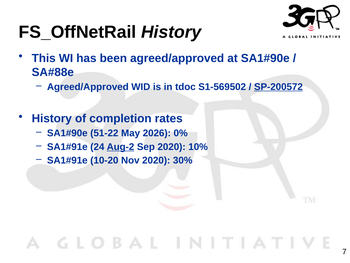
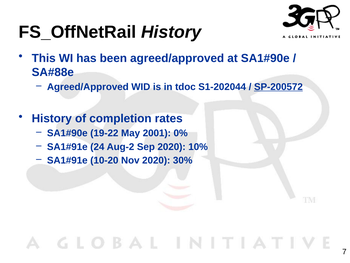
S1-569502: S1-569502 -> S1-202044 (222, 87)
51-22: 51-22 -> 19-22 (104, 133)
2026: 2026 -> 2001 (157, 133)
Aug-2 underline: present -> none (120, 147)
